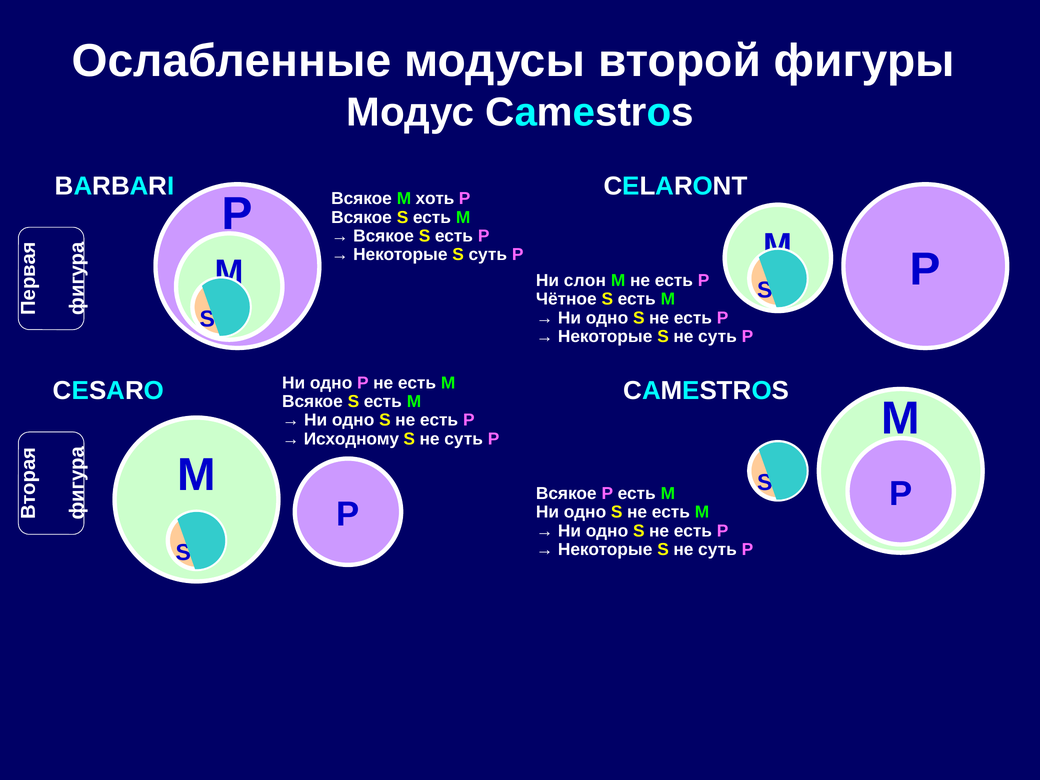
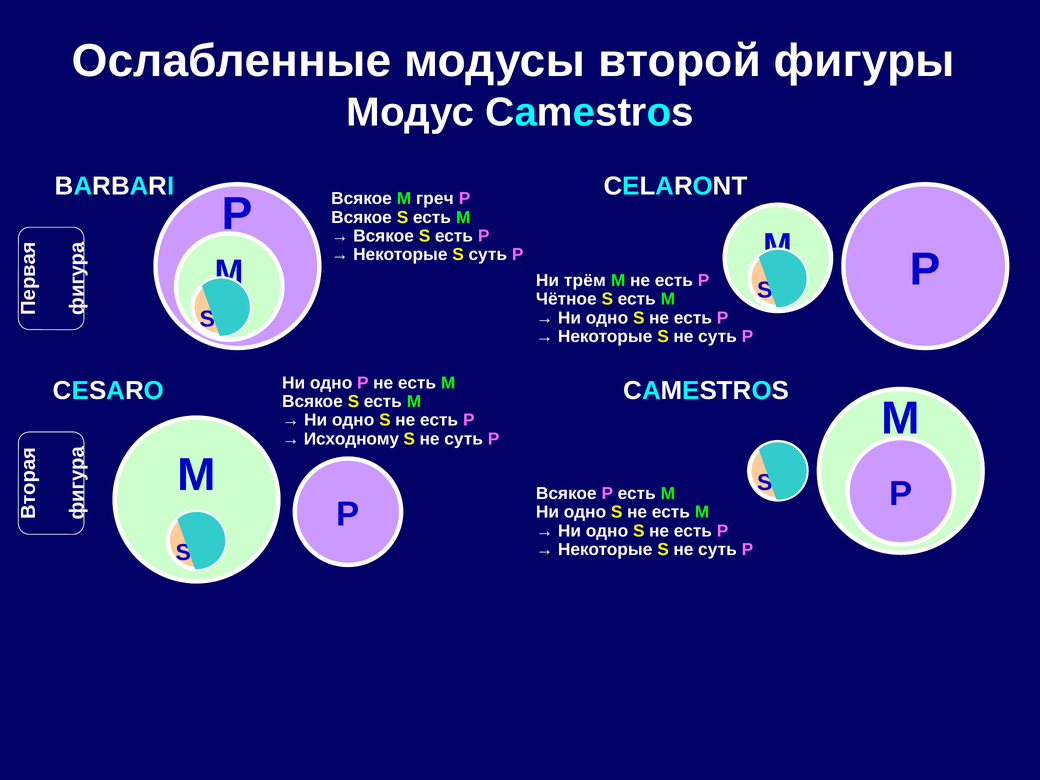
хоть: хоть -> греч (435, 199)
слон: слон -> трём (585, 280)
